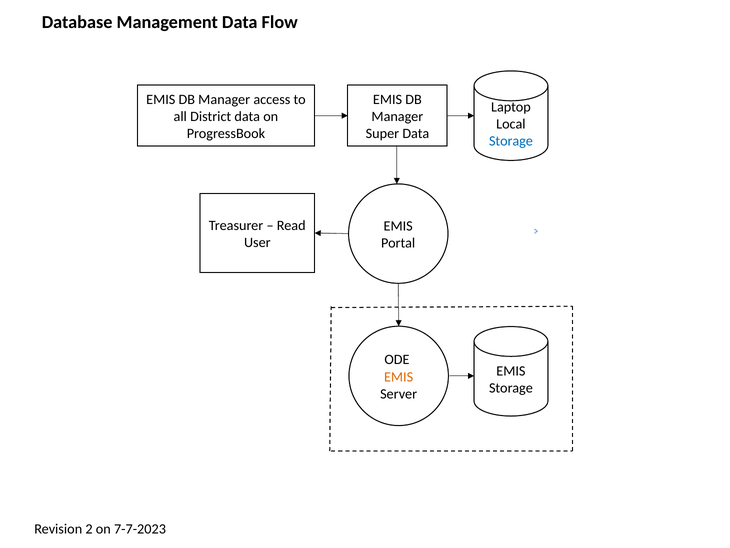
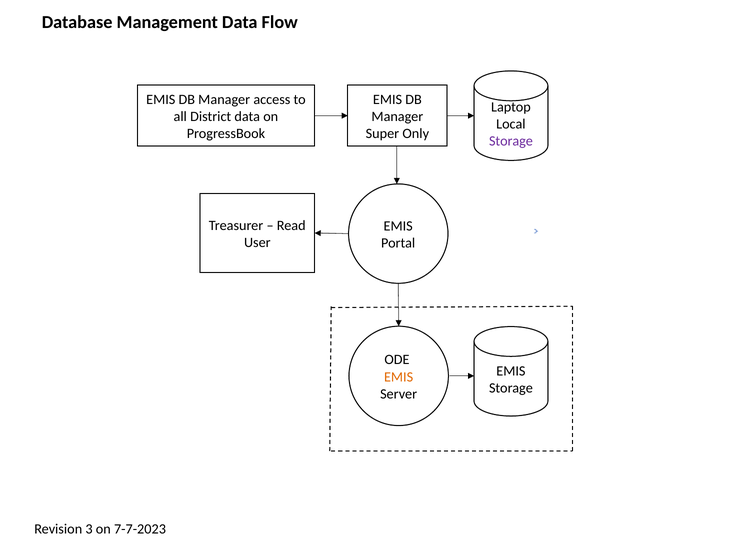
Super Data: Data -> Only (416, 134)
Storage colour: blue -> purple (511, 141)
2: 2 -> 3 (89, 529)
